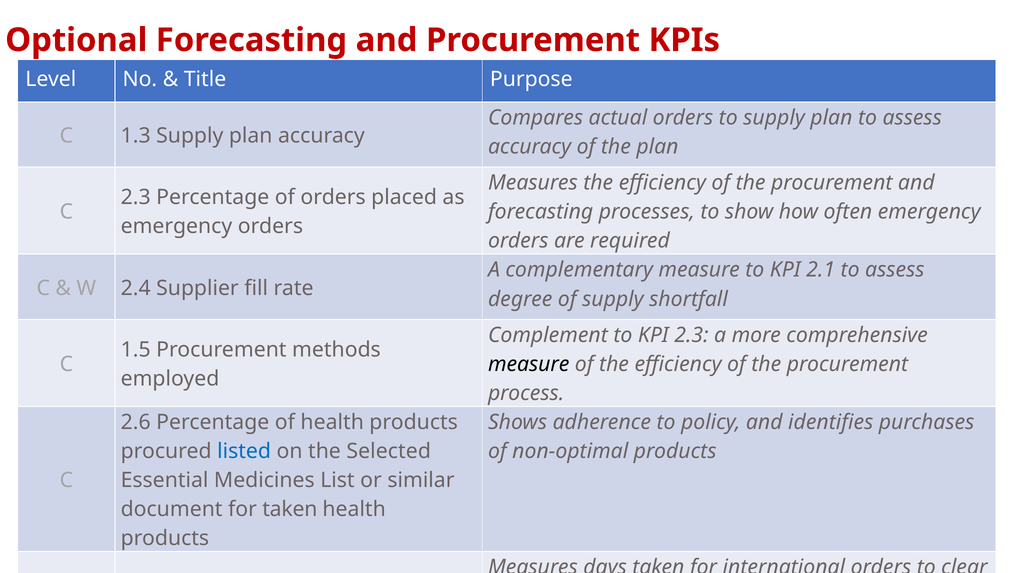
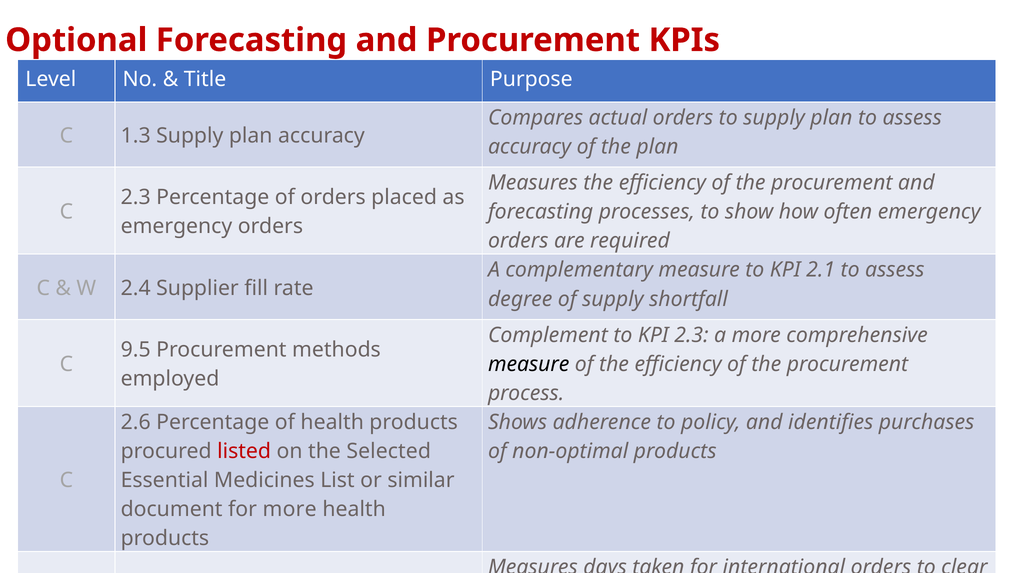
1.5: 1.5 -> 9.5 (136, 349)
listed colour: blue -> red (244, 451)
for taken: taken -> more (290, 509)
